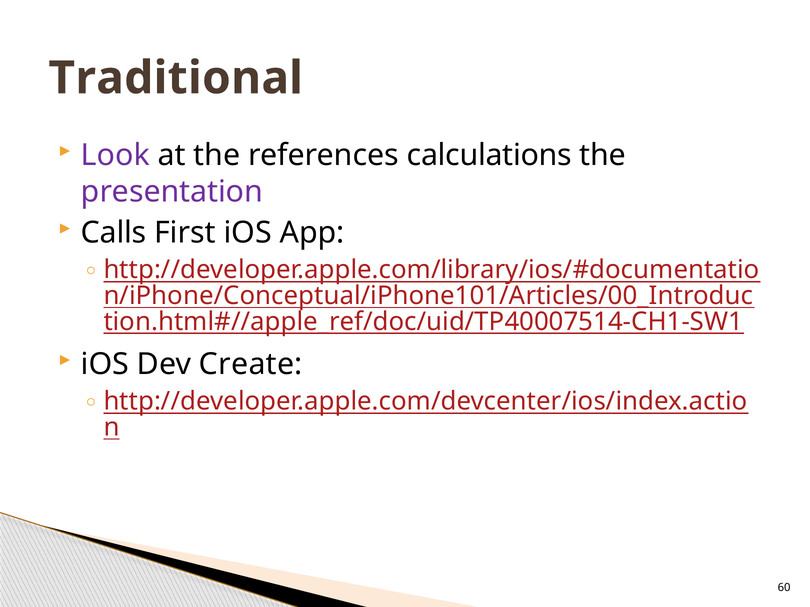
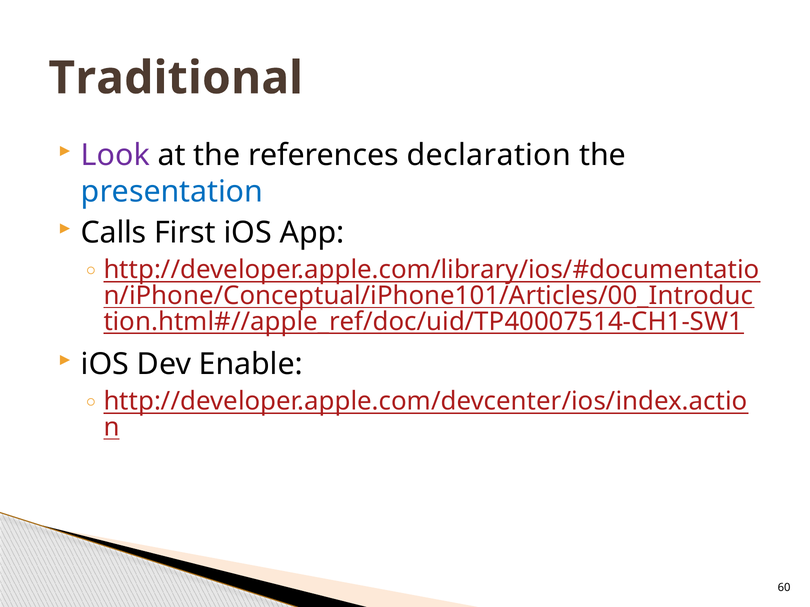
calculations: calculations -> declaration (489, 156)
presentation colour: purple -> blue (172, 192)
Create: Create -> Enable (251, 365)
